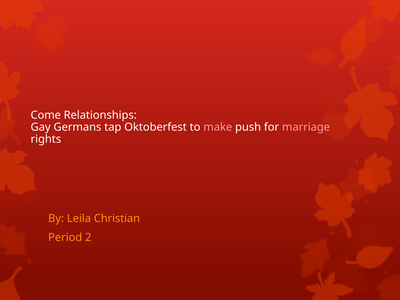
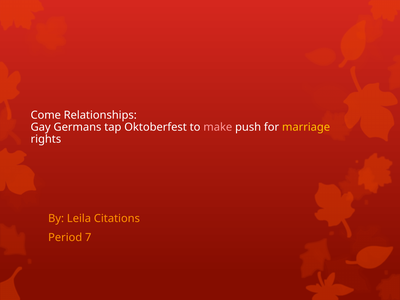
marriage colour: pink -> yellow (306, 127)
Christian: Christian -> Citations (117, 218)
2: 2 -> 7 (88, 237)
